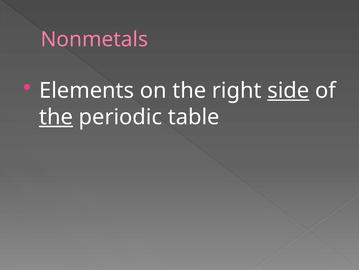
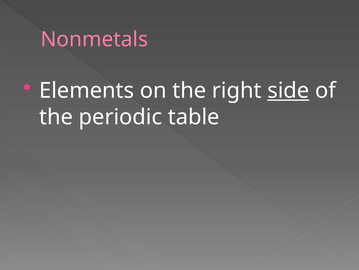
the underline: present -> none (56, 117)
